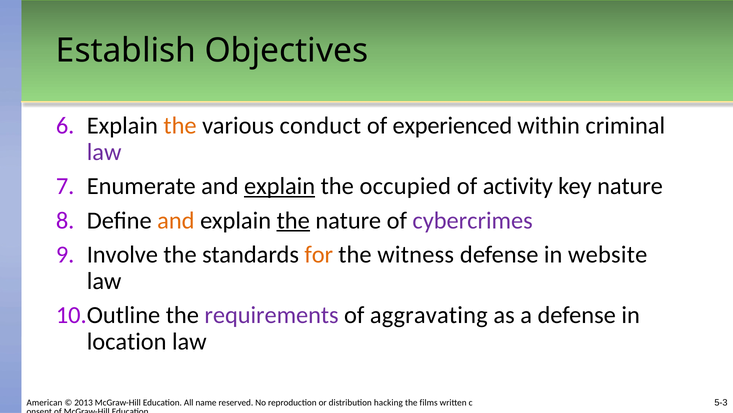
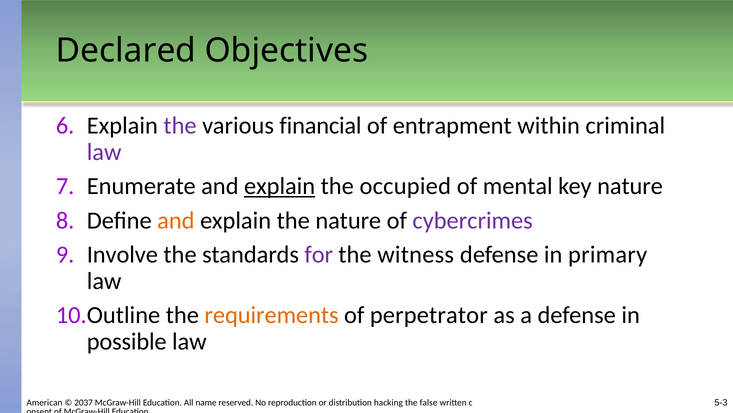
Establish: Establish -> Declared (126, 51)
the colour: orange -> purple (180, 126)
conduct: conduct -> financial (321, 126)
experienced: experienced -> entrapment (452, 126)
activity: activity -> mental (518, 186)
the underline: present -> none (293, 220)
for colour: orange -> purple (319, 254)
website: website -> primary (608, 254)
requirements colour: purple -> orange (272, 315)
aggravating: aggravating -> perpetrator (429, 315)
location: location -> possible (127, 341)
2013: 2013 -> 2037 (84, 402)
films: films -> false (429, 402)
